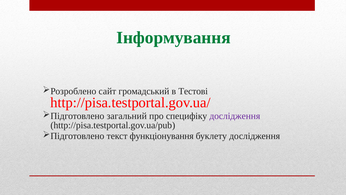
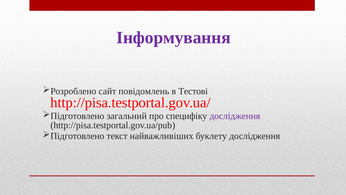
Інформування colour: green -> purple (174, 38)
громадський: громадський -> повідомлень (144, 91)
функціонування: функціонування -> найважливіших (162, 136)
